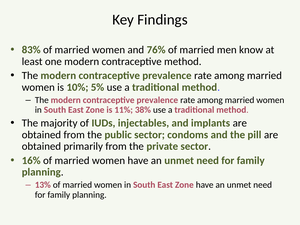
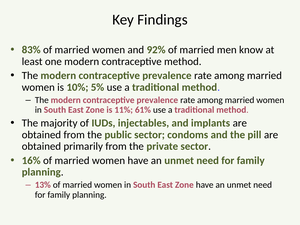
76%: 76% -> 92% (156, 50)
38%: 38% -> 61% (143, 110)
